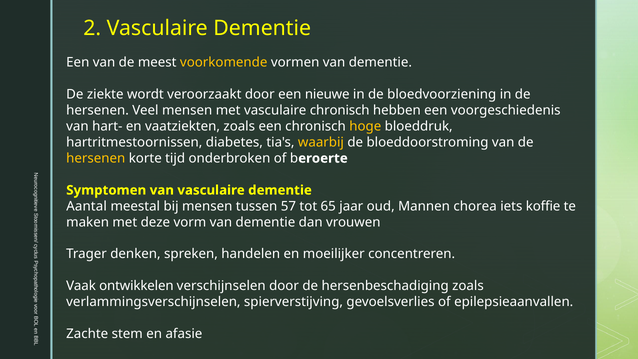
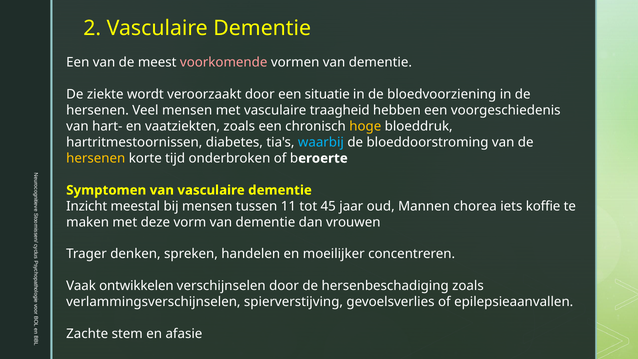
voorkomende colour: yellow -> pink (224, 63)
nieuwe: nieuwe -> situatie (327, 94)
vasculaire chronisch: chronisch -> traagheid (340, 110)
waarbij colour: yellow -> light blue (321, 142)
Aantal: Aantal -> Inzicht (87, 206)
57: 57 -> 11 (288, 206)
65: 65 -> 45 (328, 206)
